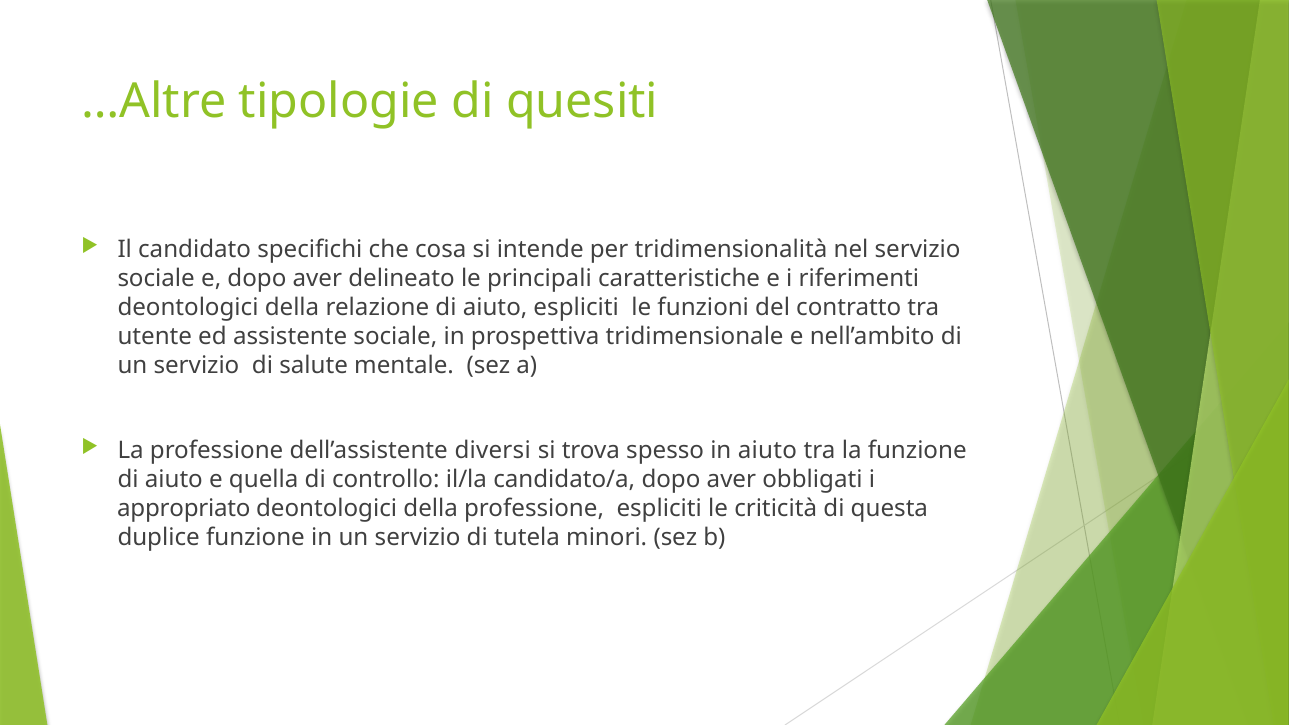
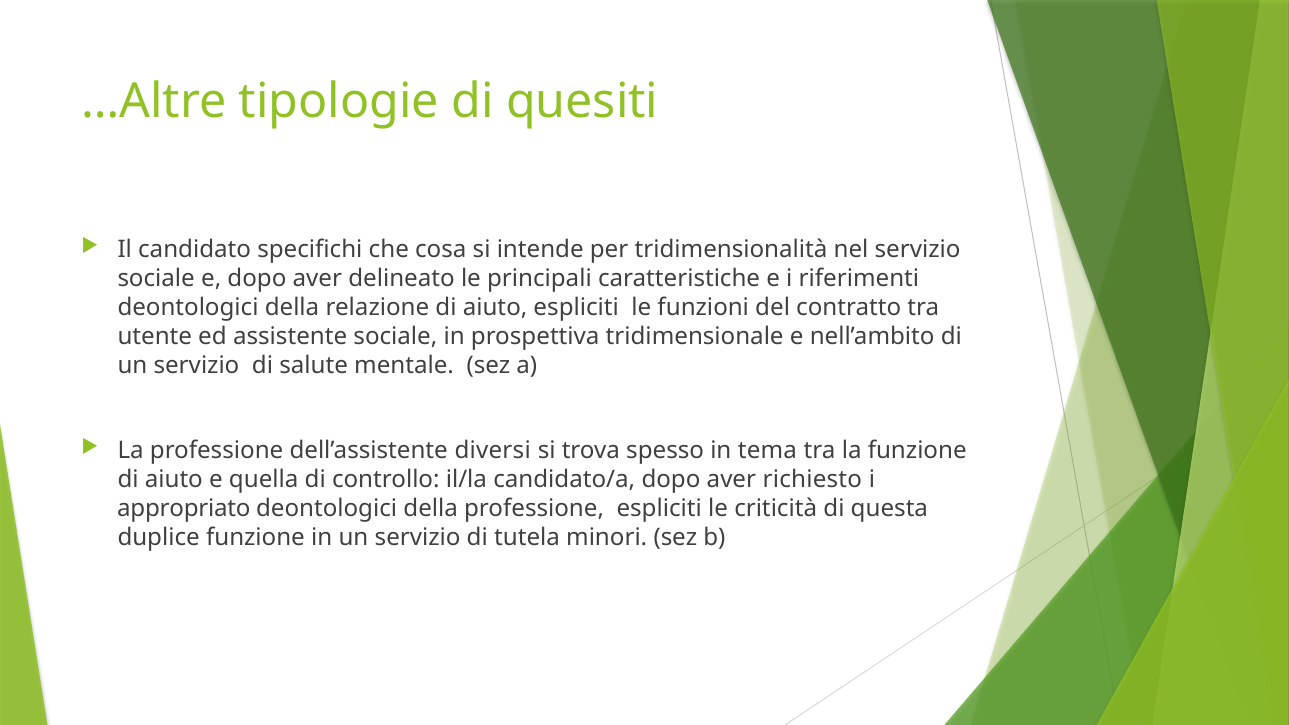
in aiuto: aiuto -> tema (767, 450)
obbligati: obbligati -> richiesto (812, 479)
